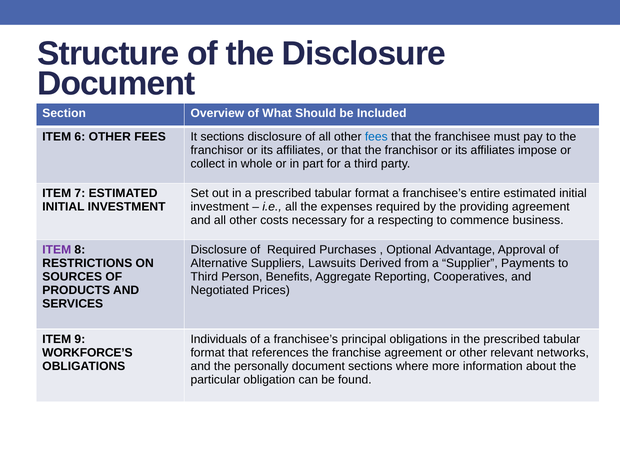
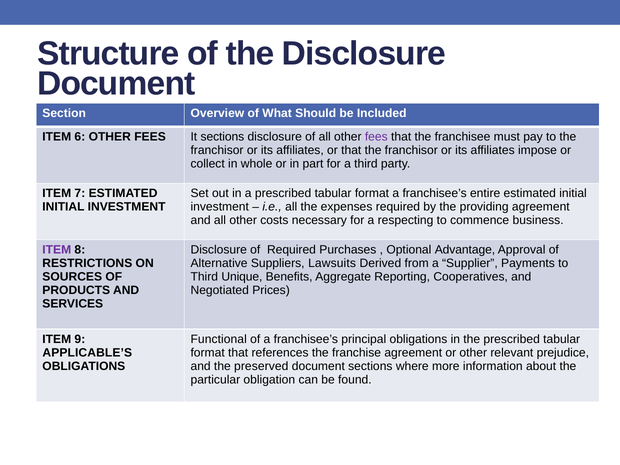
fees colour: blue -> purple (376, 137)
Person: Person -> Unique (242, 277)
Individuals: Individuals -> Functional (219, 339)
WORKFORCE’S: WORKFORCE’S -> APPLICABLE’S (87, 353)
networks: networks -> prejudice (563, 353)
personally: personally -> preserved (261, 366)
